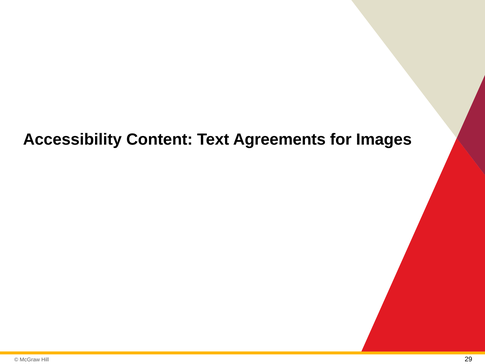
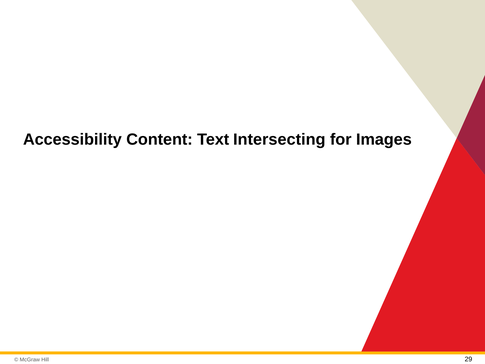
Agreements: Agreements -> Intersecting (279, 139)
